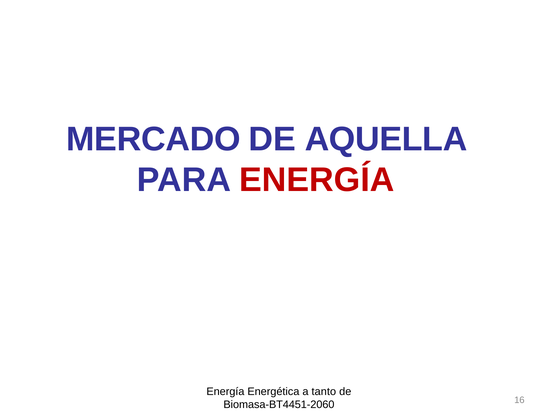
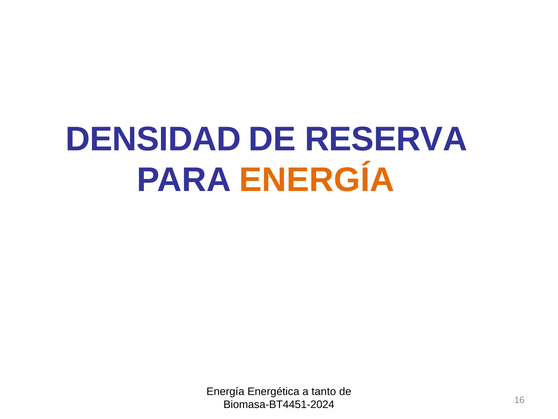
MERCADO: MERCADO -> DENSIDAD (153, 139)
AQUELLA: AQUELLA -> RESERVA (386, 139)
ENERGÍA colour: red -> orange (317, 180)
Biomasa-BT4451-2060: Biomasa-BT4451-2060 -> Biomasa-BT4451-2024 (279, 404)
